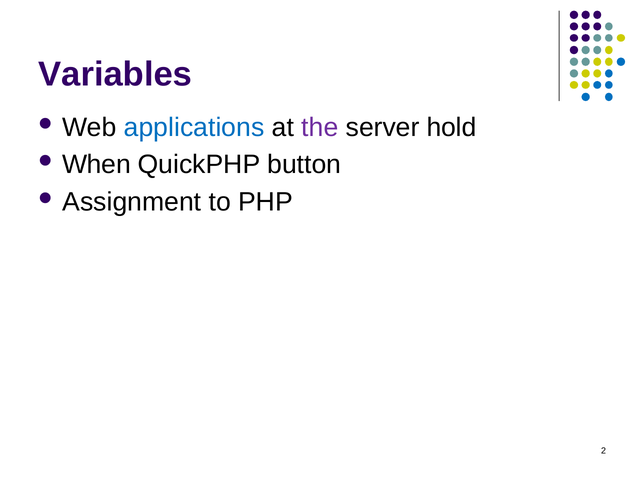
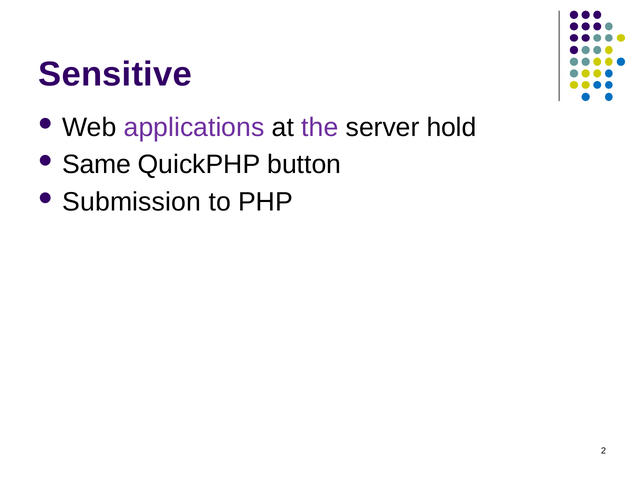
Variables: Variables -> Sensitive (115, 74)
applications colour: blue -> purple (194, 128)
When: When -> Same (96, 165)
Assignment: Assignment -> Submission (132, 202)
